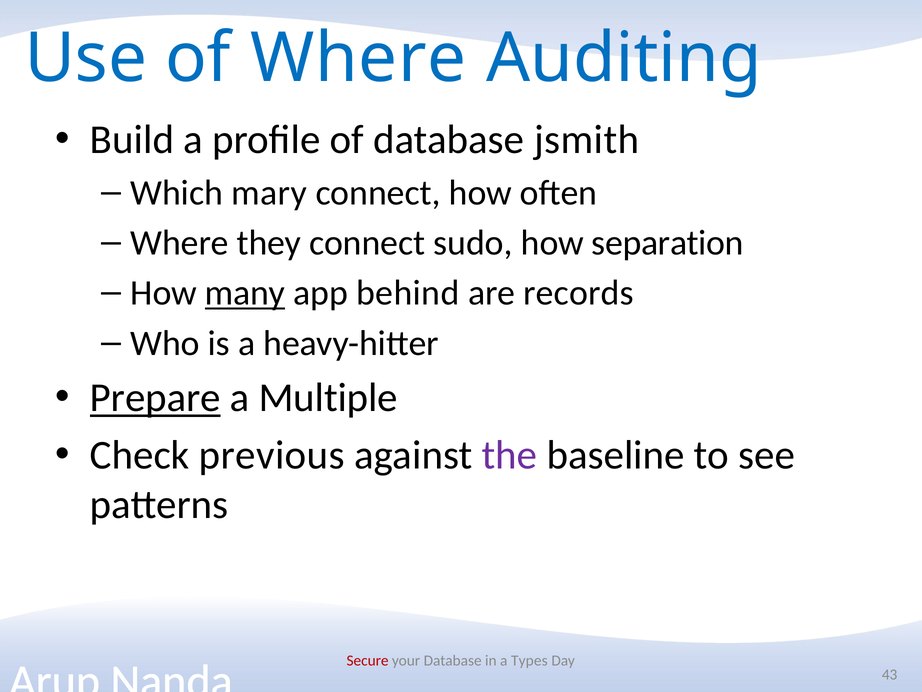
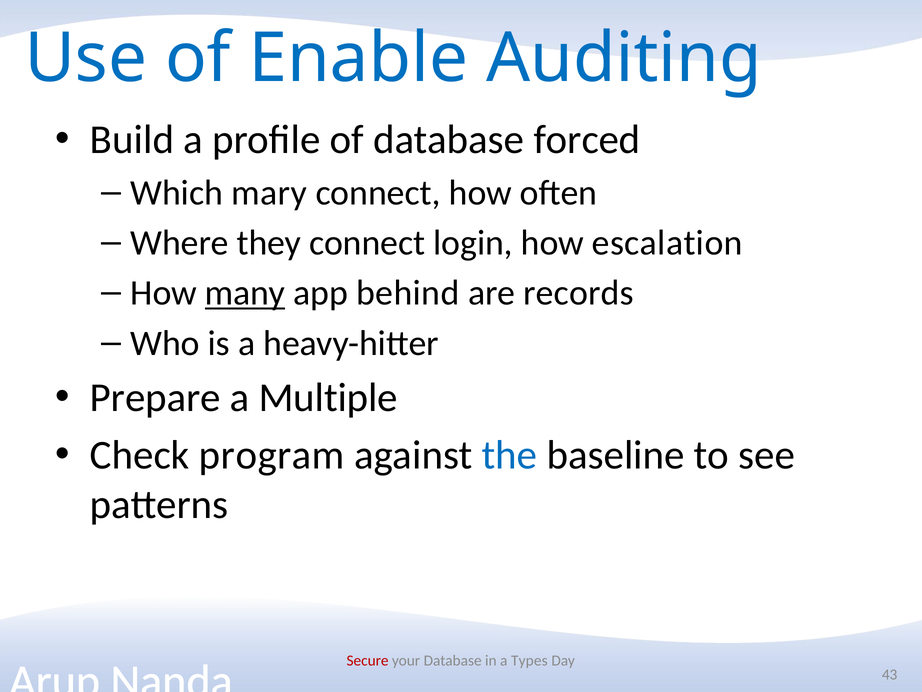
of Where: Where -> Enable (358, 59)
jsmith: jsmith -> forced (587, 140)
sudo: sudo -> login (473, 243)
separation: separation -> escalation (667, 243)
Prepare underline: present -> none (155, 398)
previous: previous -> program (272, 455)
the colour: purple -> blue (509, 455)
